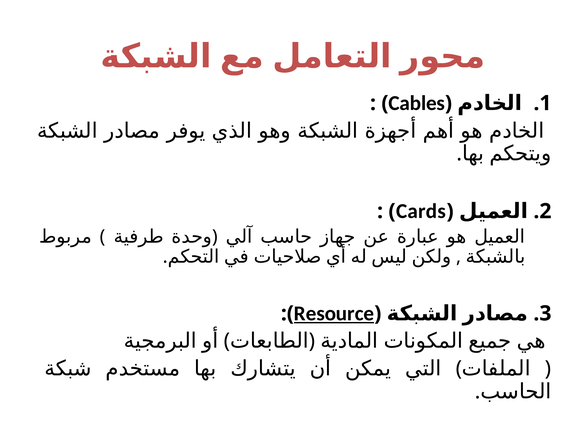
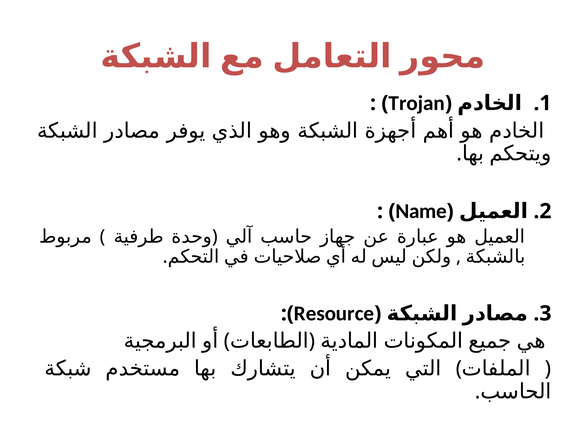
Cables: Cables -> Trojan (417, 103)
Cards: Cards -> Name (421, 211)
Resource underline: present -> none (334, 313)
